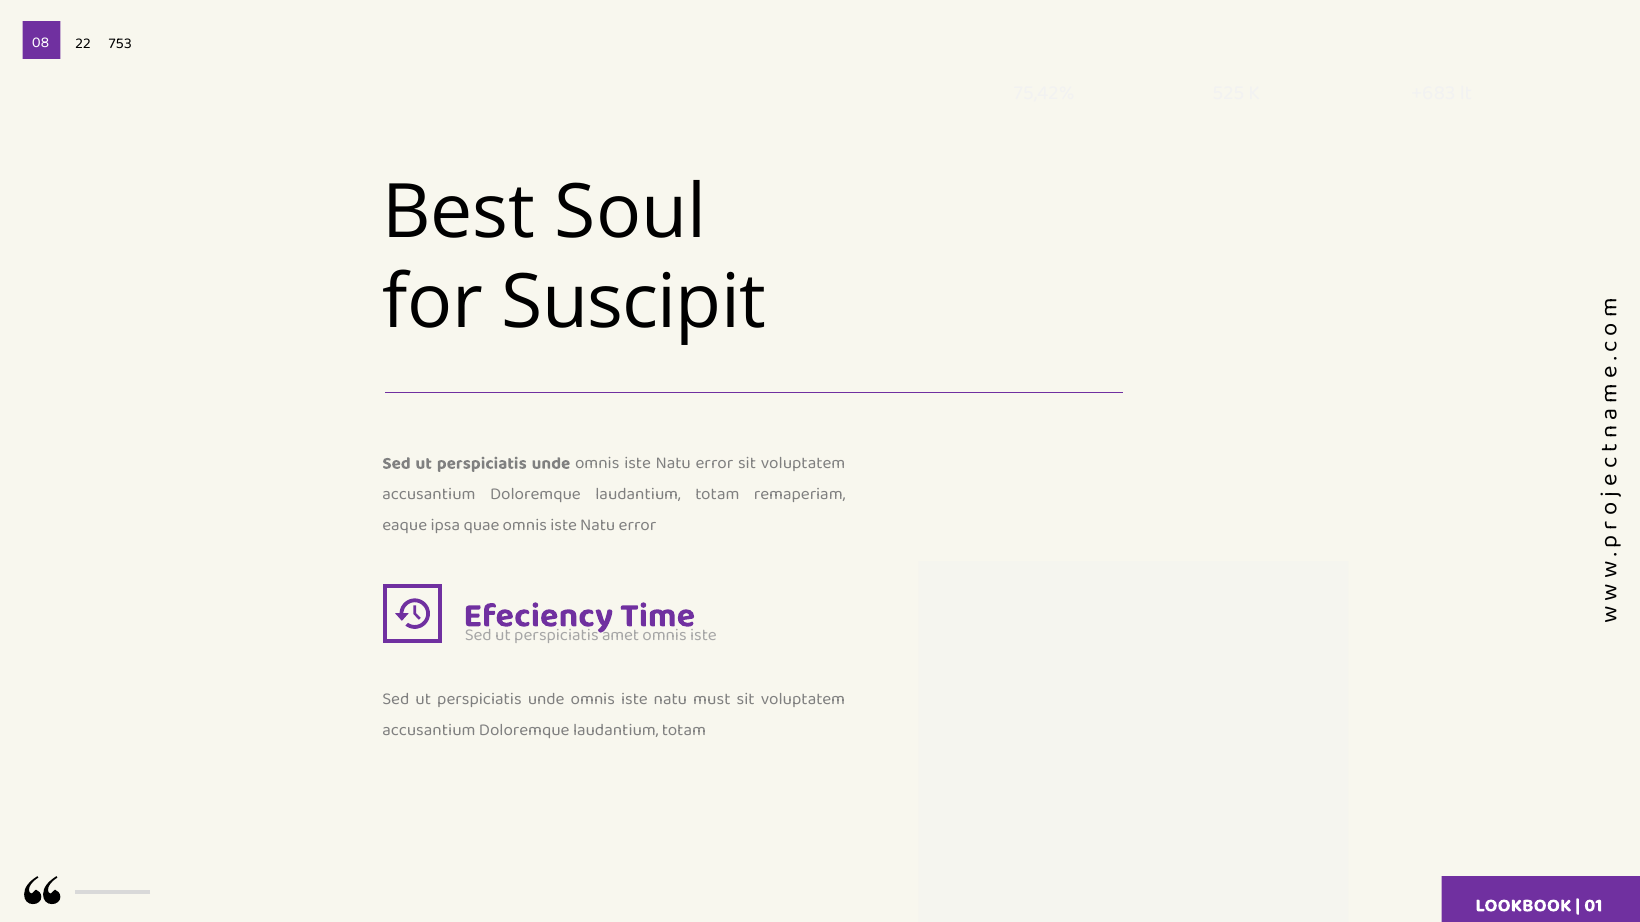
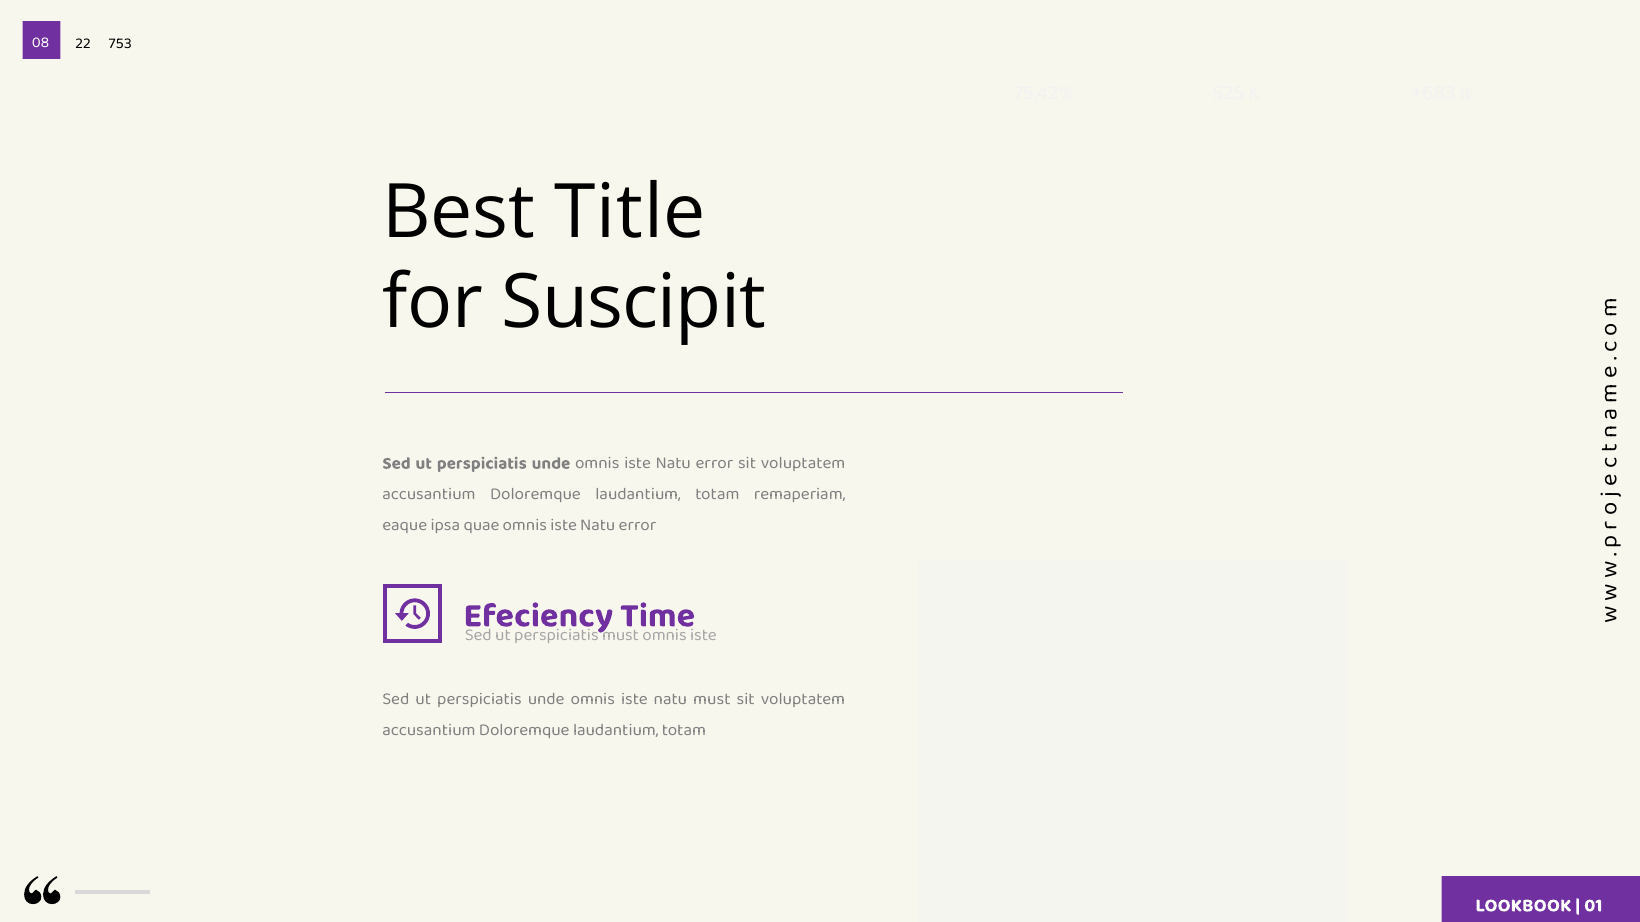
Soul: Soul -> Title (630, 213)
amet: amet -> must (621, 636)
